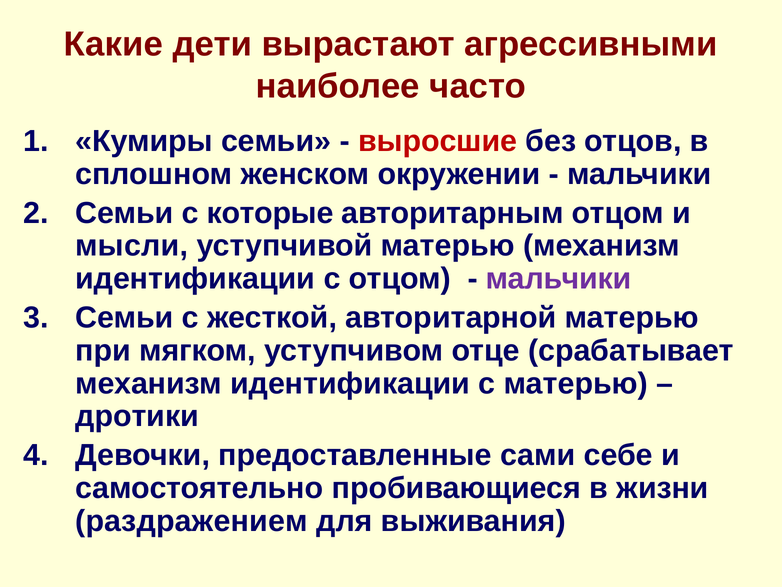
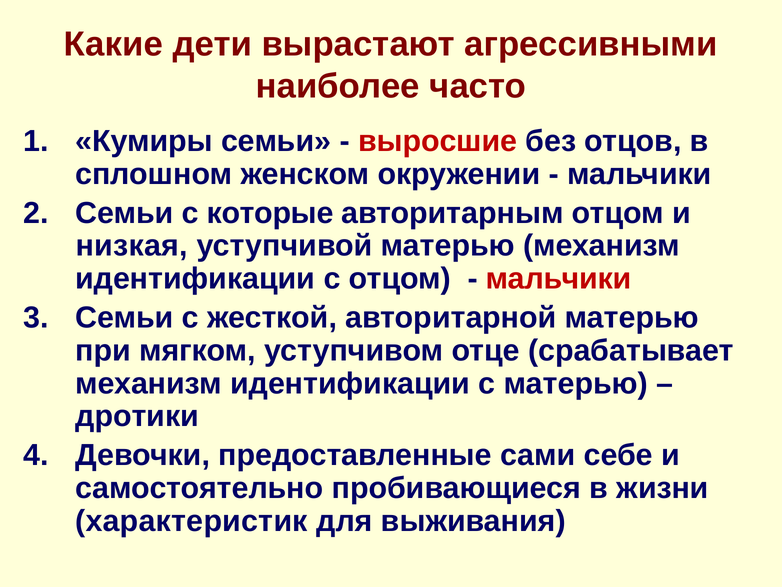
мысли: мысли -> низкая (132, 246)
мальчики colour: purple -> red (558, 279)
раздражением: раздражением -> характеристик (191, 521)
